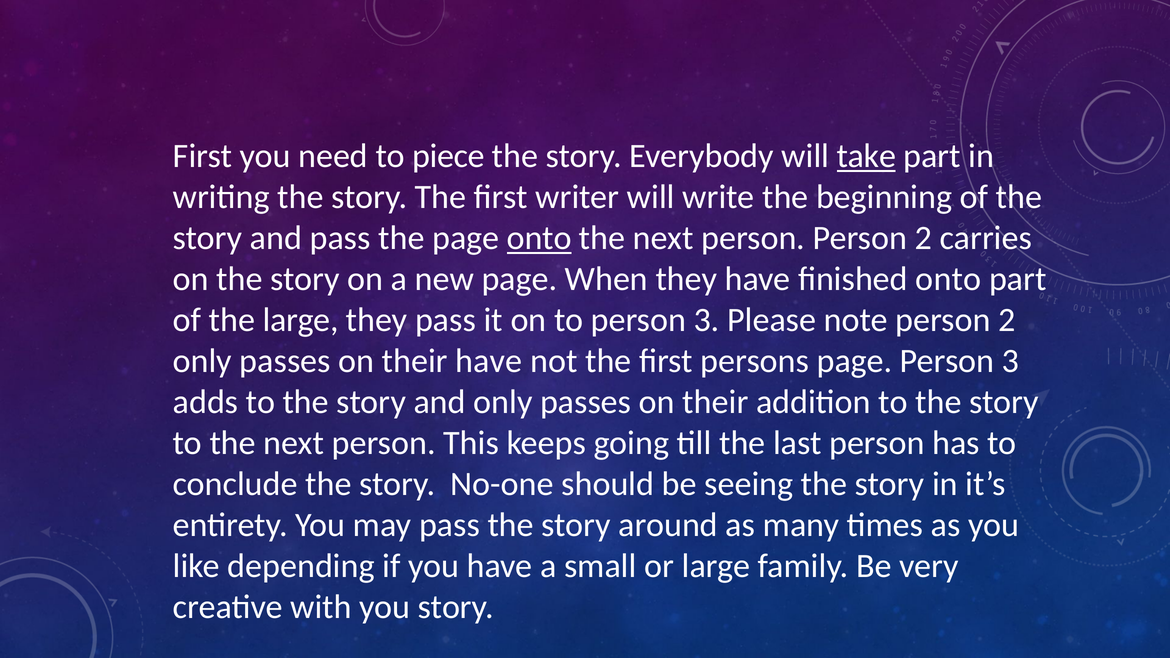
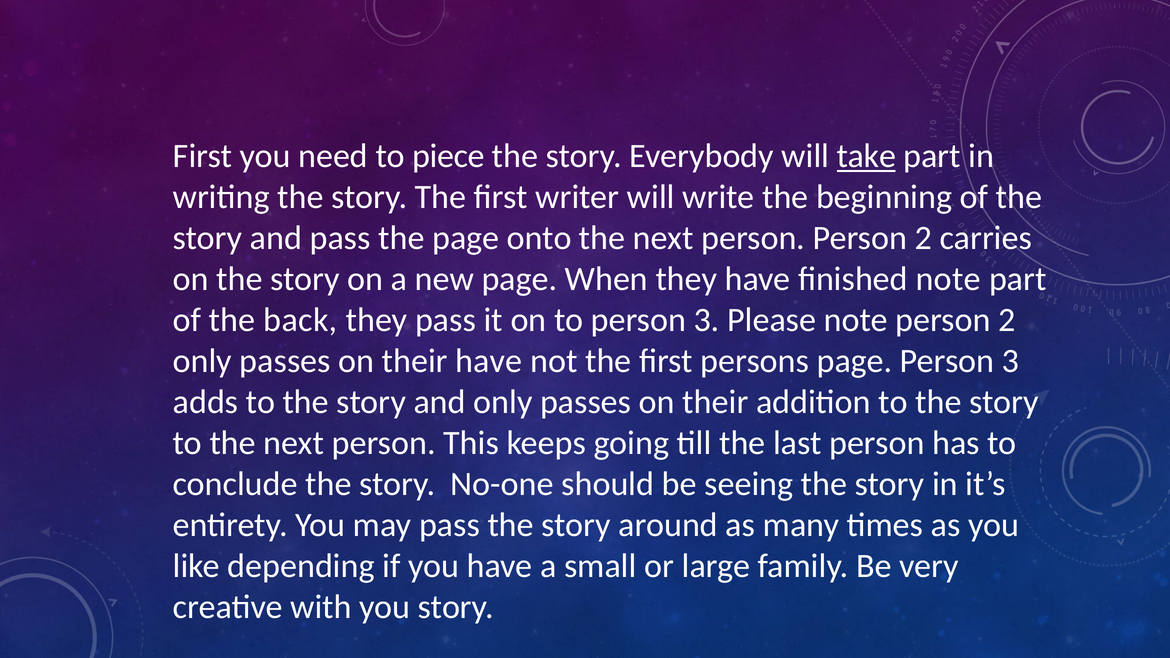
onto underline: present -> none (539, 238)
finished onto: onto -> note (948, 279)
the large: large -> back (300, 320)
